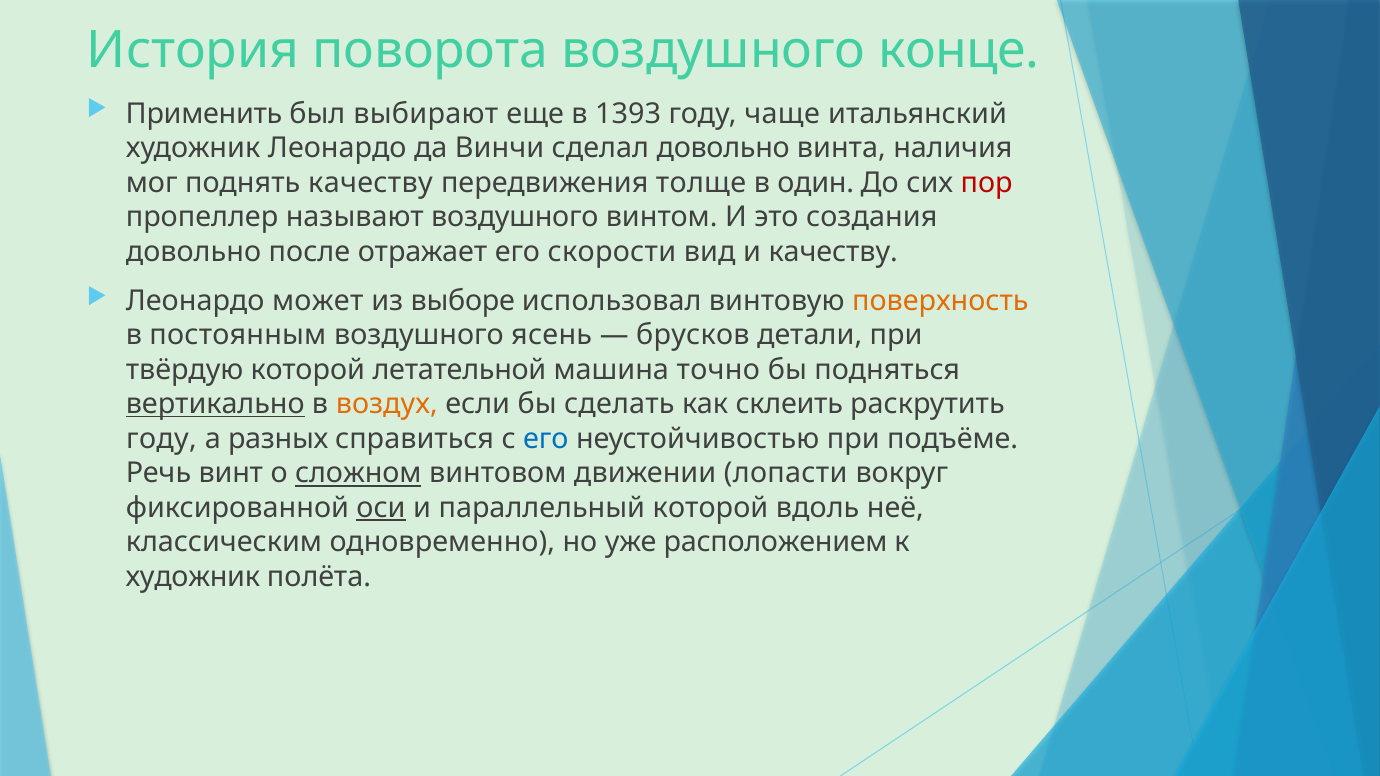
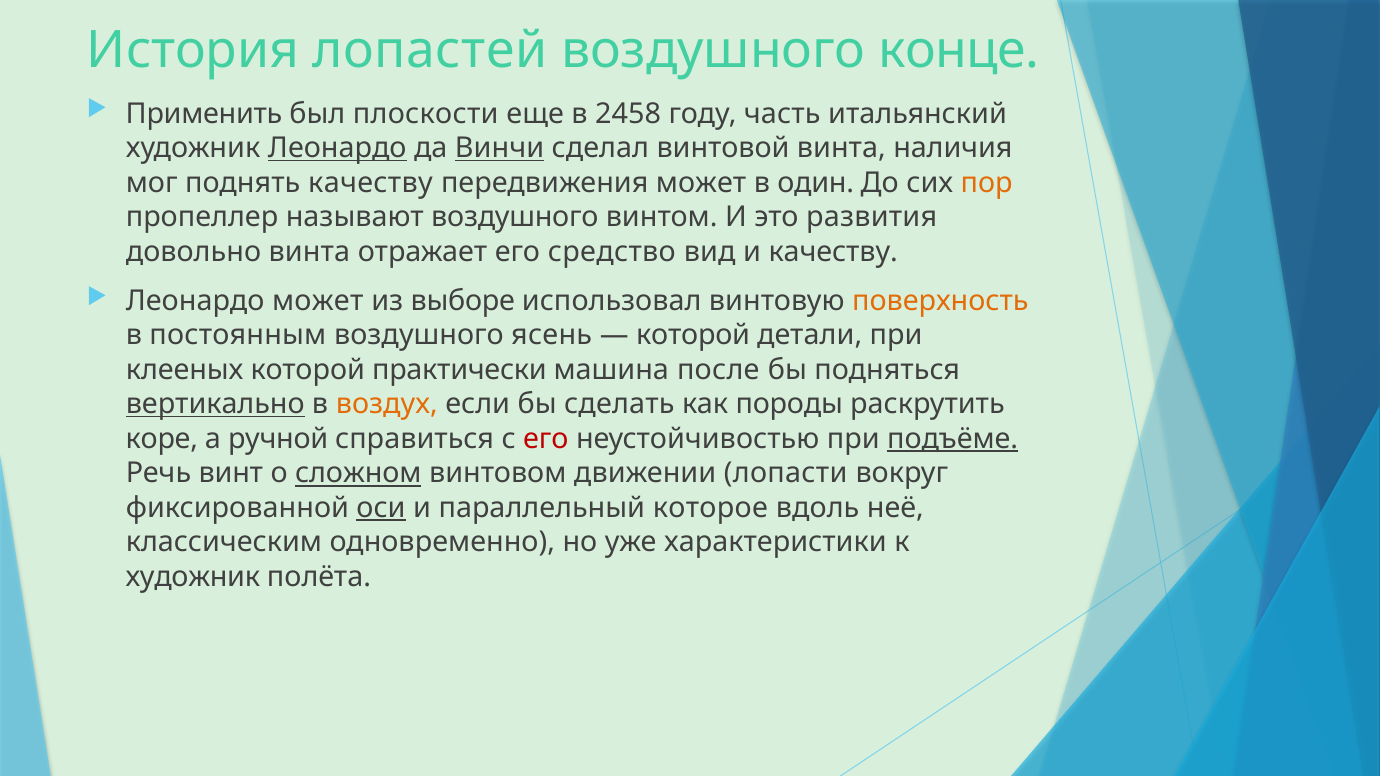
поворота: поворота -> лопастей (430, 50)
выбирают: выбирают -> плоскости (426, 114)
1393: 1393 -> 2458 (628, 114)
чаще: чаще -> часть (782, 114)
Леонардо underline: none -> present (337, 148)
Винчи underline: none -> present (500, 148)
сделал довольно: довольно -> винтовой (723, 148)
передвижения толще: толще -> может (701, 183)
пор colour: red -> orange (987, 183)
создания: создания -> развития (872, 217)
довольно после: после -> винта (309, 252)
скорости: скорости -> средство (612, 252)
брусков: брусков -> которой (693, 335)
твёрдую: твёрдую -> клееных (185, 370)
летательной: летательной -> практически (459, 370)
точно: точно -> после (718, 370)
склеить: склеить -> породы (789, 404)
году: году -> коре (162, 439)
разных: разных -> ручной (278, 439)
его colour: blue -> red (546, 439)
подъёме underline: none -> present (953, 439)
параллельный которой: которой -> которое (710, 508)
расположением: расположением -> характеристики (775, 543)
